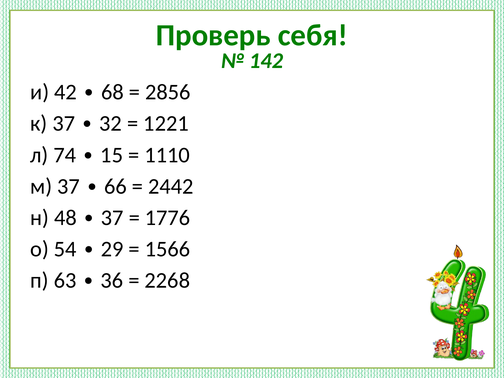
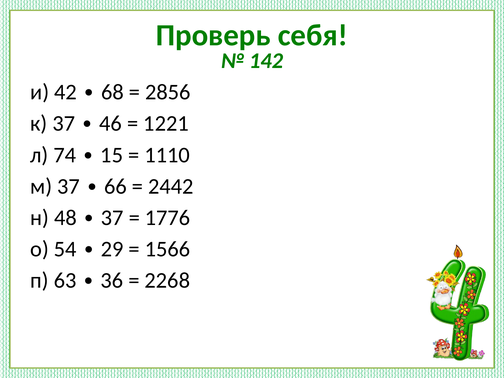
32: 32 -> 46 (111, 124)
